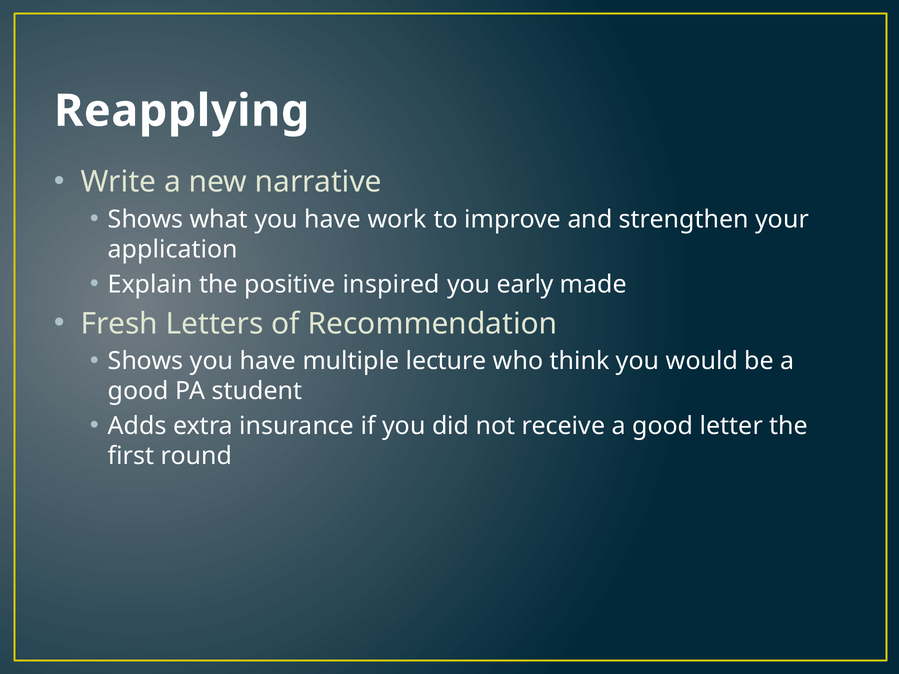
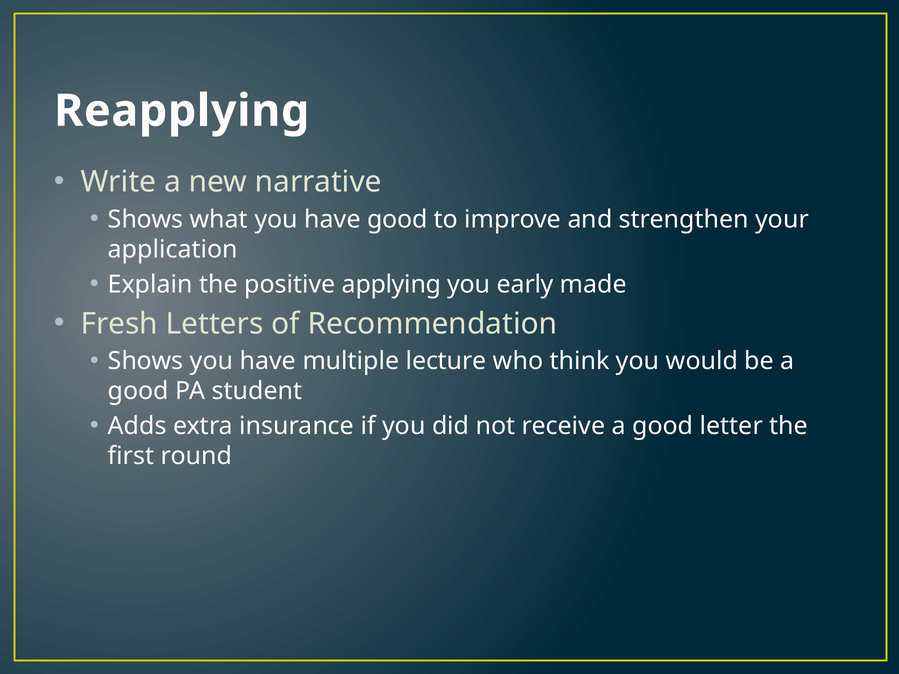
have work: work -> good (397, 220)
inspired: inspired -> applying (391, 284)
